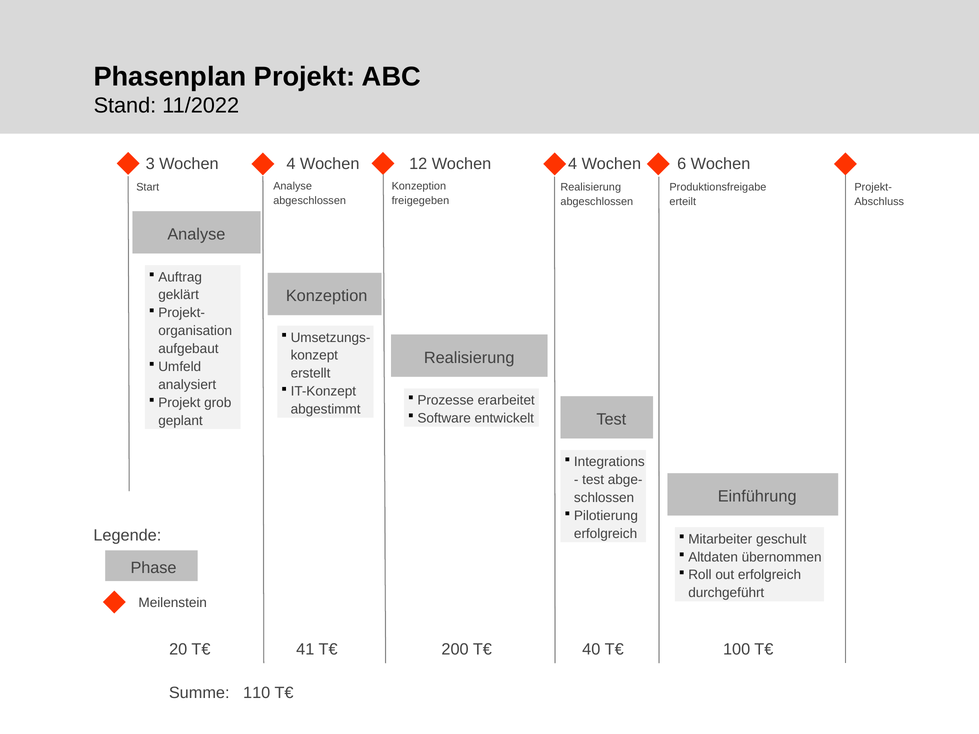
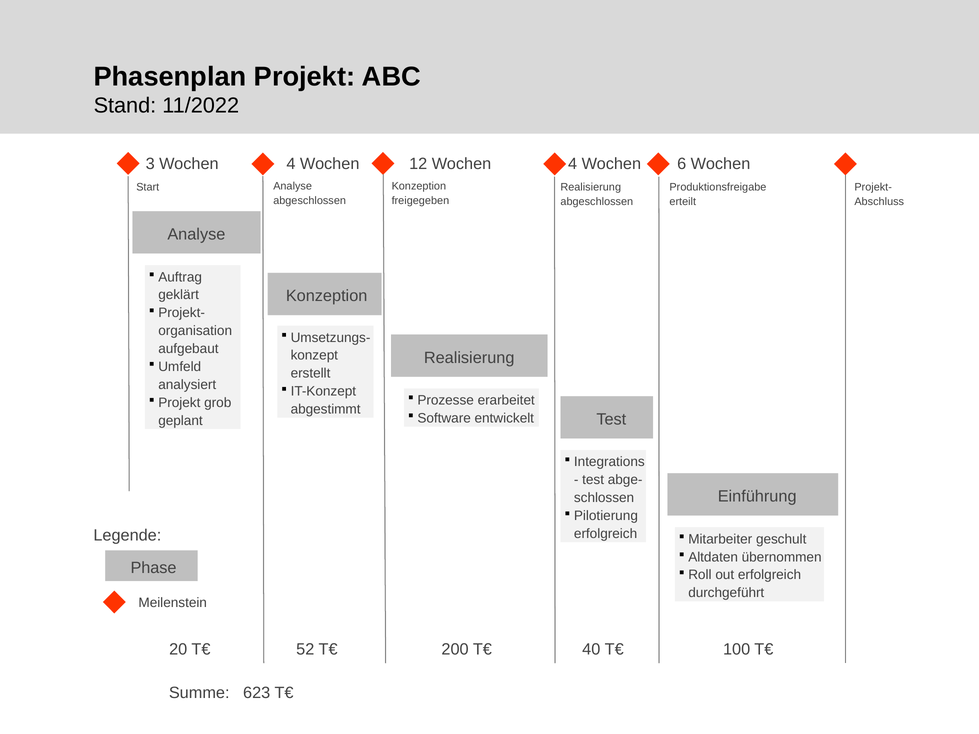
41: 41 -> 52 (305, 650)
110: 110 -> 623 (257, 693)
